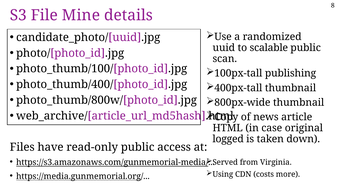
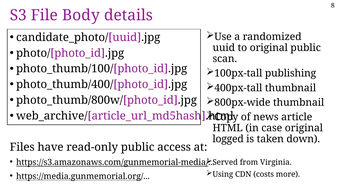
Mine: Mine -> Body (81, 15)
to scalable: scalable -> original (269, 48)
